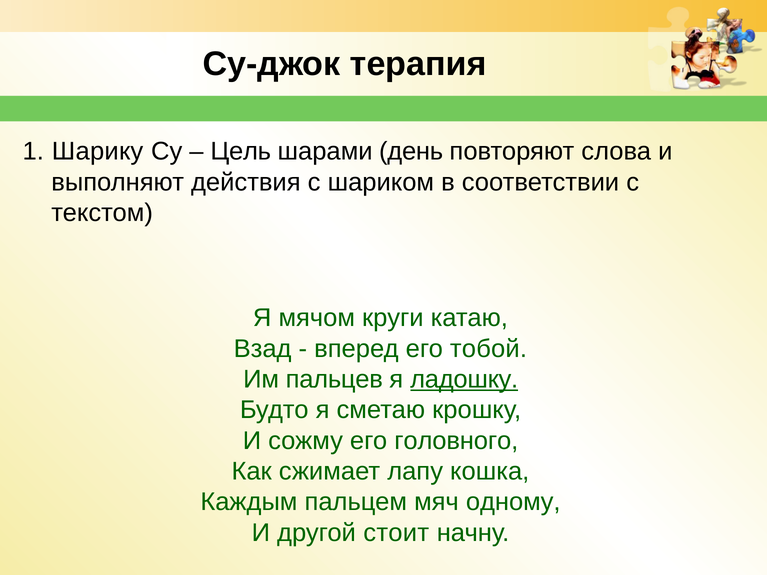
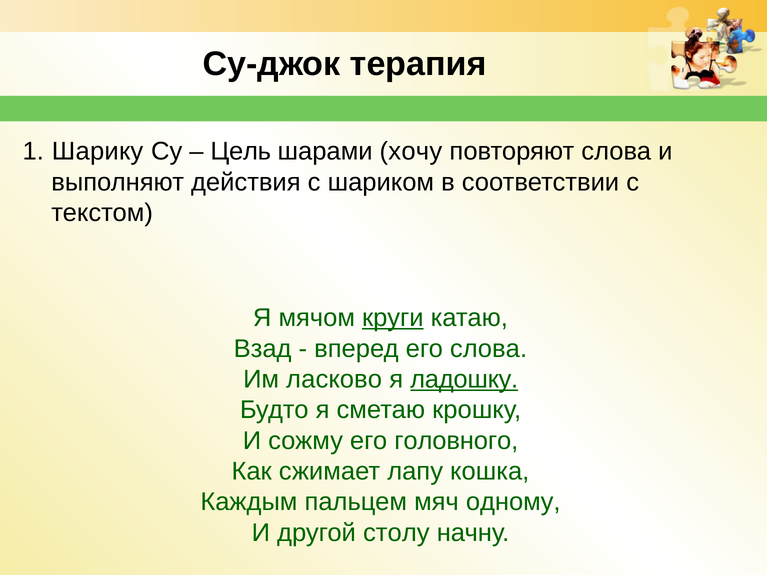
день: день -> хочу (411, 152)
круги underline: none -> present (393, 318)
его тобой: тобой -> слова (489, 349)
пальцев: пальцев -> ласково (334, 379)
стоит: стоит -> столу (396, 533)
